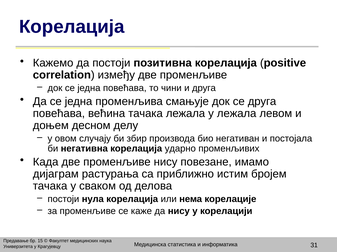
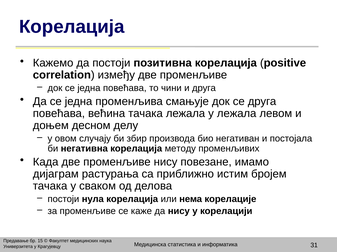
ударно: ударно -> методу (180, 149)
